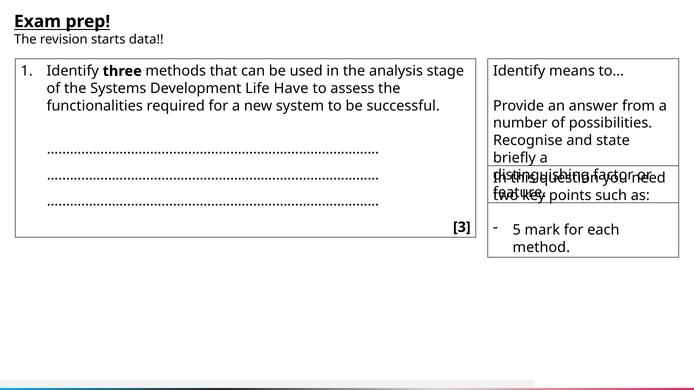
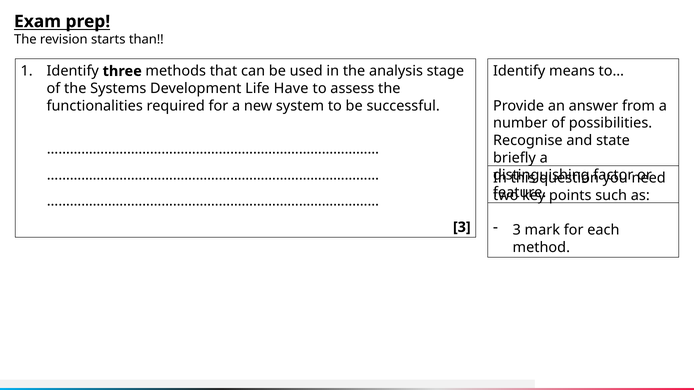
data: data -> than (146, 39)
5: 5 -> 3 (517, 230)
